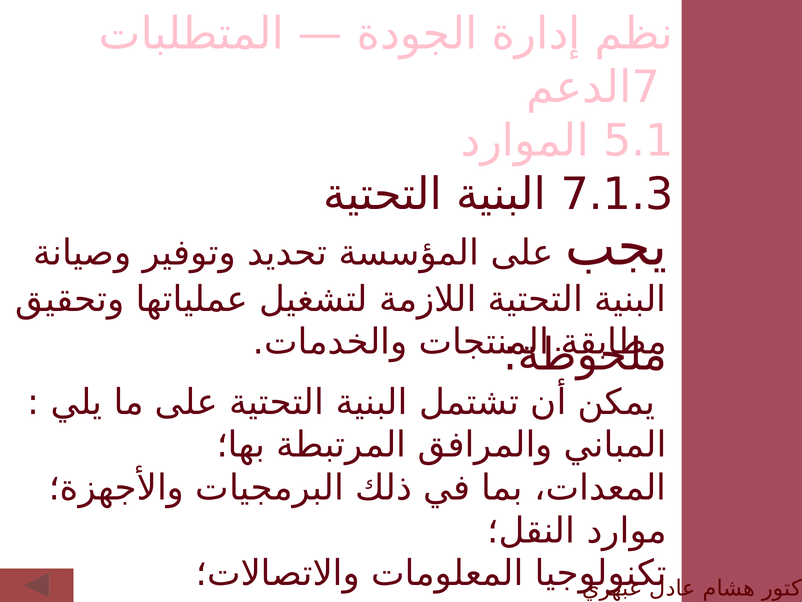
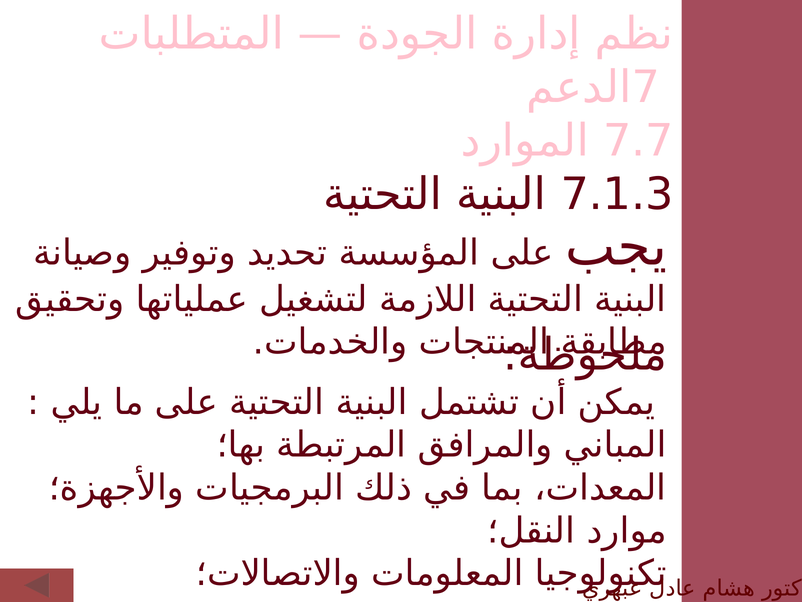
5.1: 5.1 -> 7.7 (638, 141)
